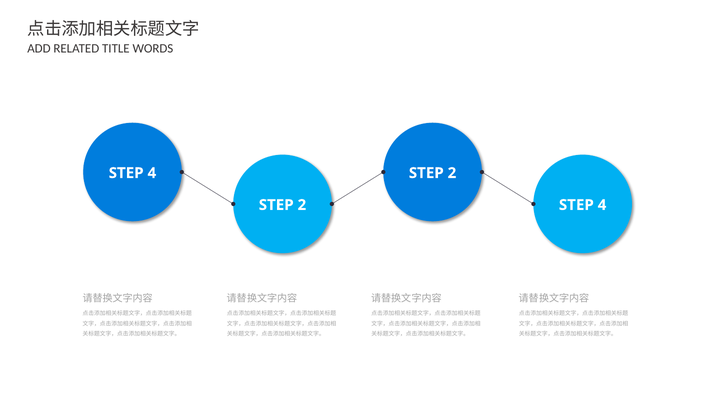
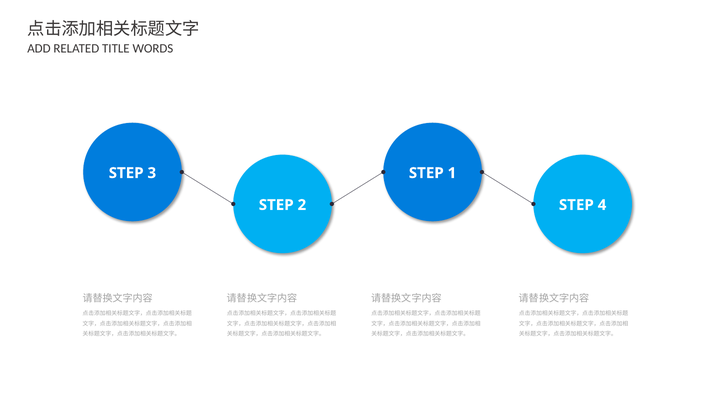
4: 4 -> 3 (152, 173)
2: 2 -> 1 (452, 173)
